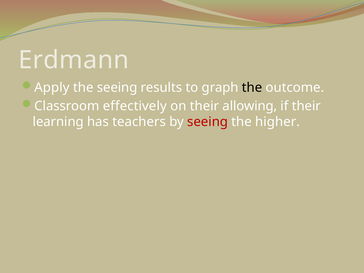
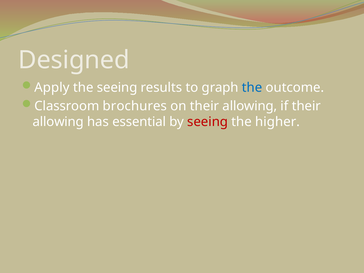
Erdmann: Erdmann -> Designed (74, 60)
the colour: black -> blue (252, 88)
effectively: effectively -> brochures (135, 106)
learning: learning -> allowing (58, 122)
teachers: teachers -> essential (139, 122)
